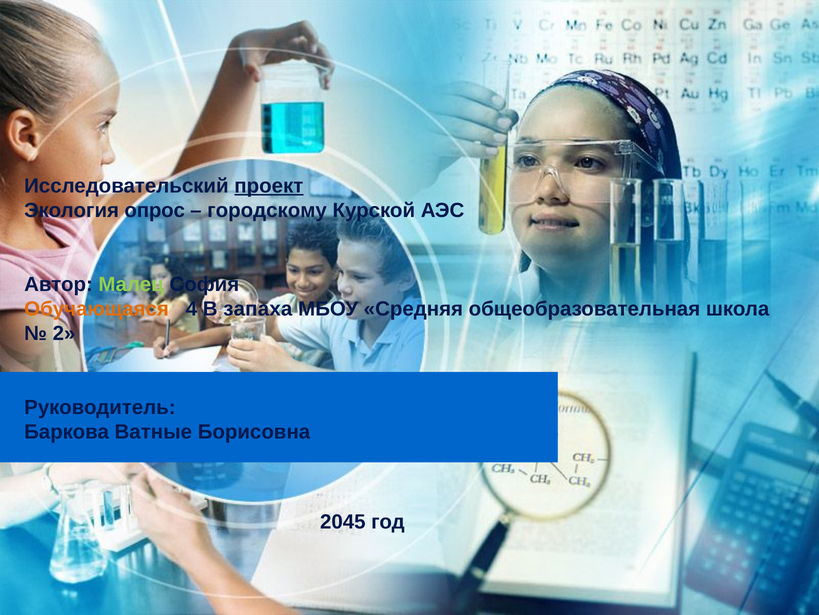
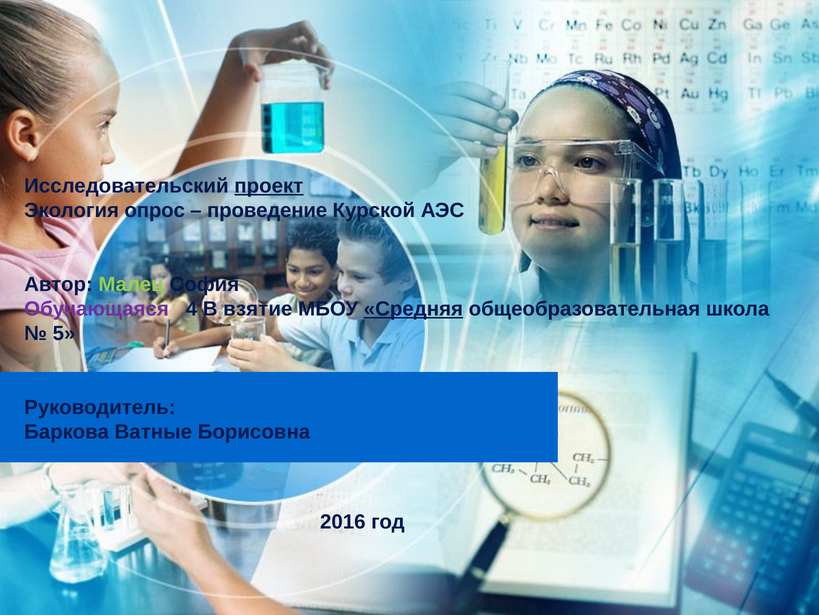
городскому: городскому -> проведение (267, 210)
Обучающаяся colour: orange -> purple (97, 308)
запаха: запаха -> взятие (258, 308)
Средняя underline: none -> present (413, 308)
2: 2 -> 5 (64, 333)
2045: 2045 -> 2016 (343, 521)
